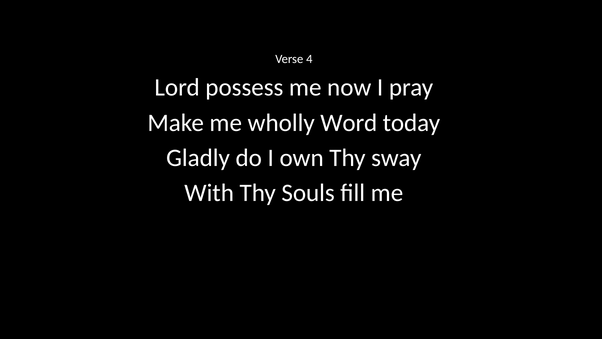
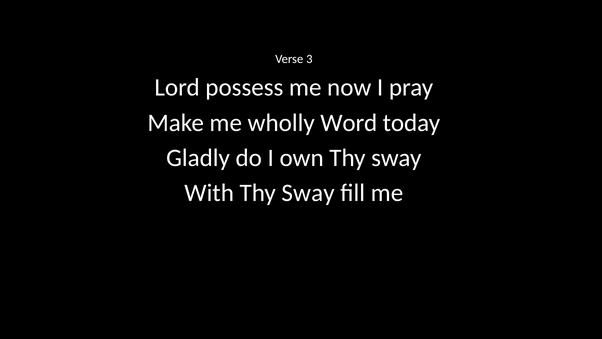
4: 4 -> 3 (309, 59)
With Thy Souls: Souls -> Sway (308, 193)
